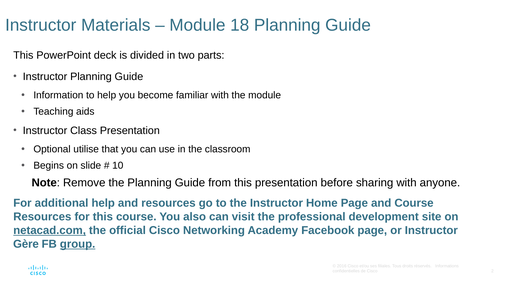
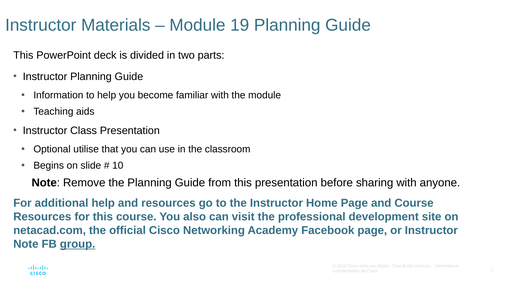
18: 18 -> 19 (240, 25)
netacad.com underline: present -> none (50, 230)
Gère: Gère -> Note (26, 244)
